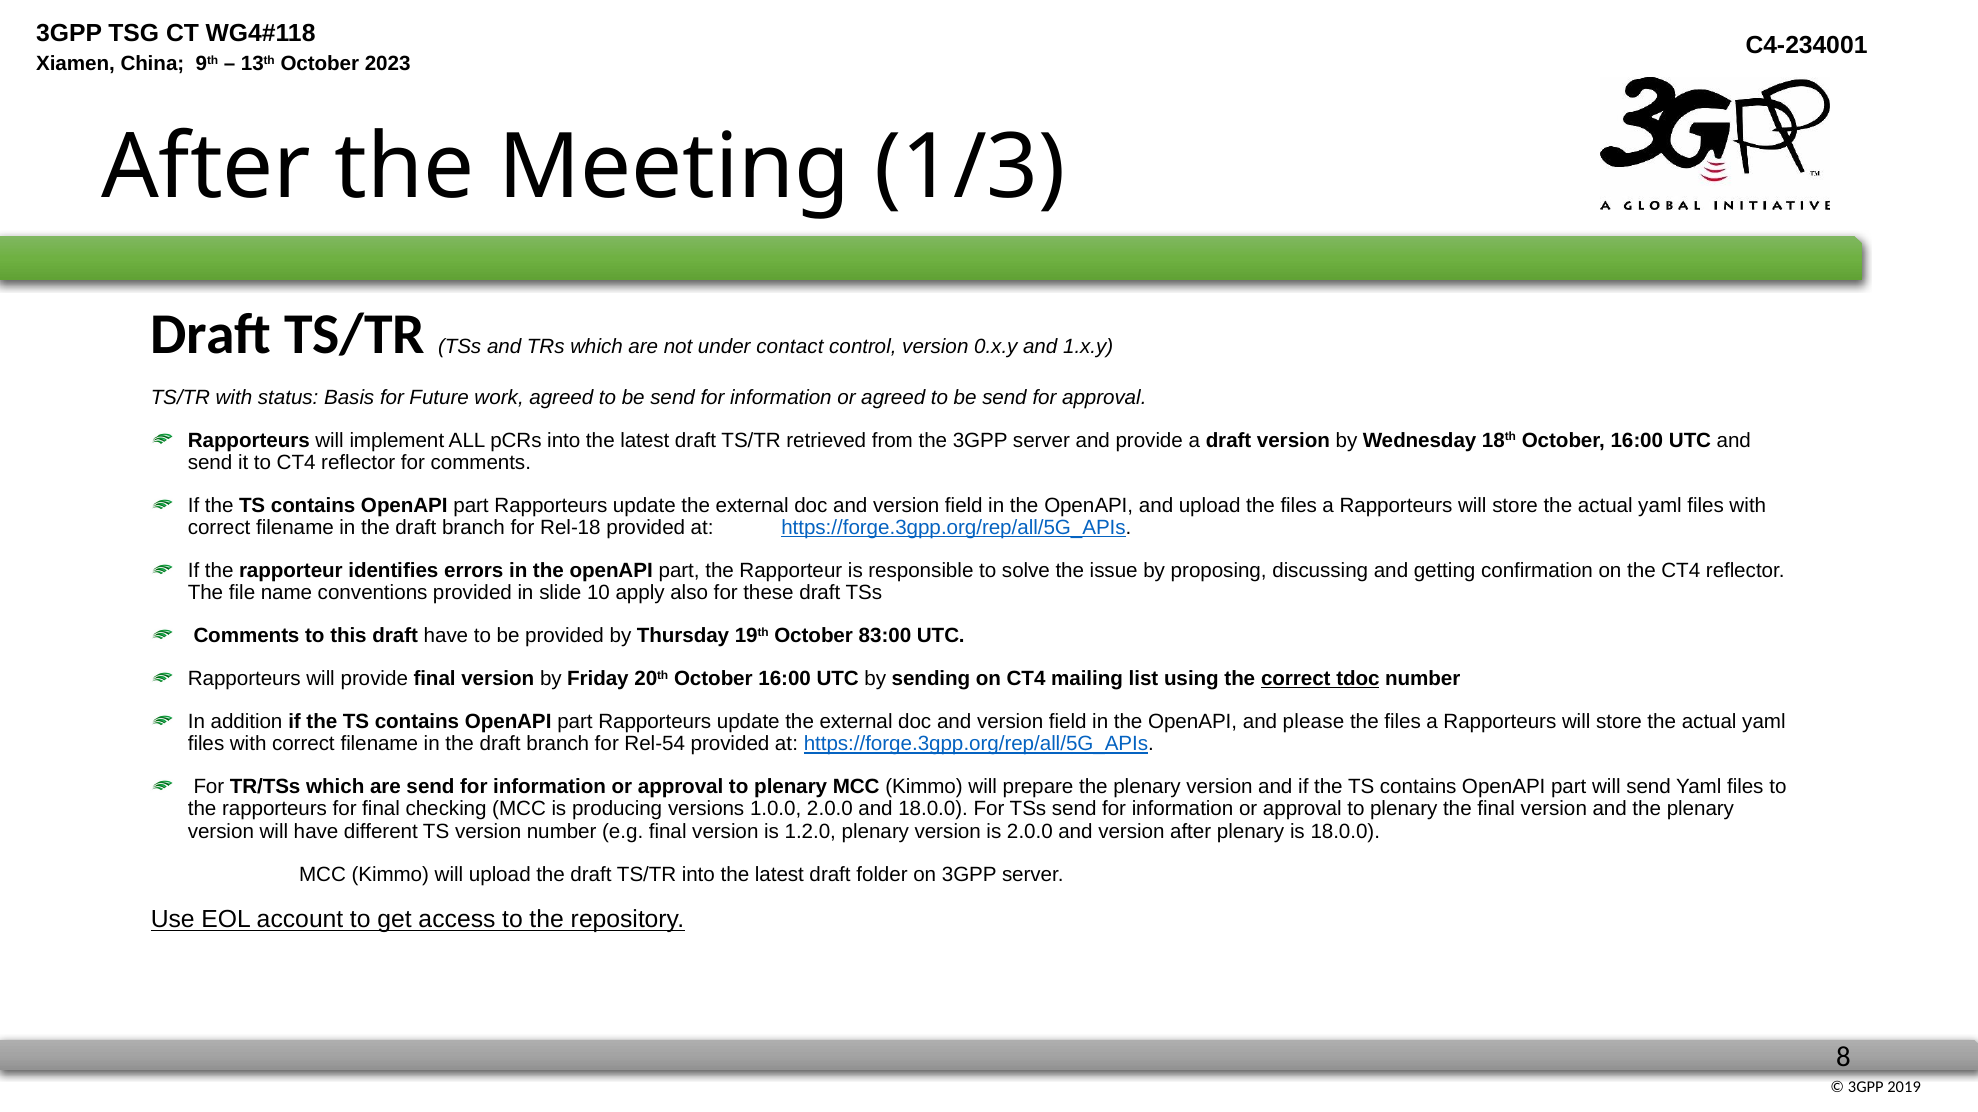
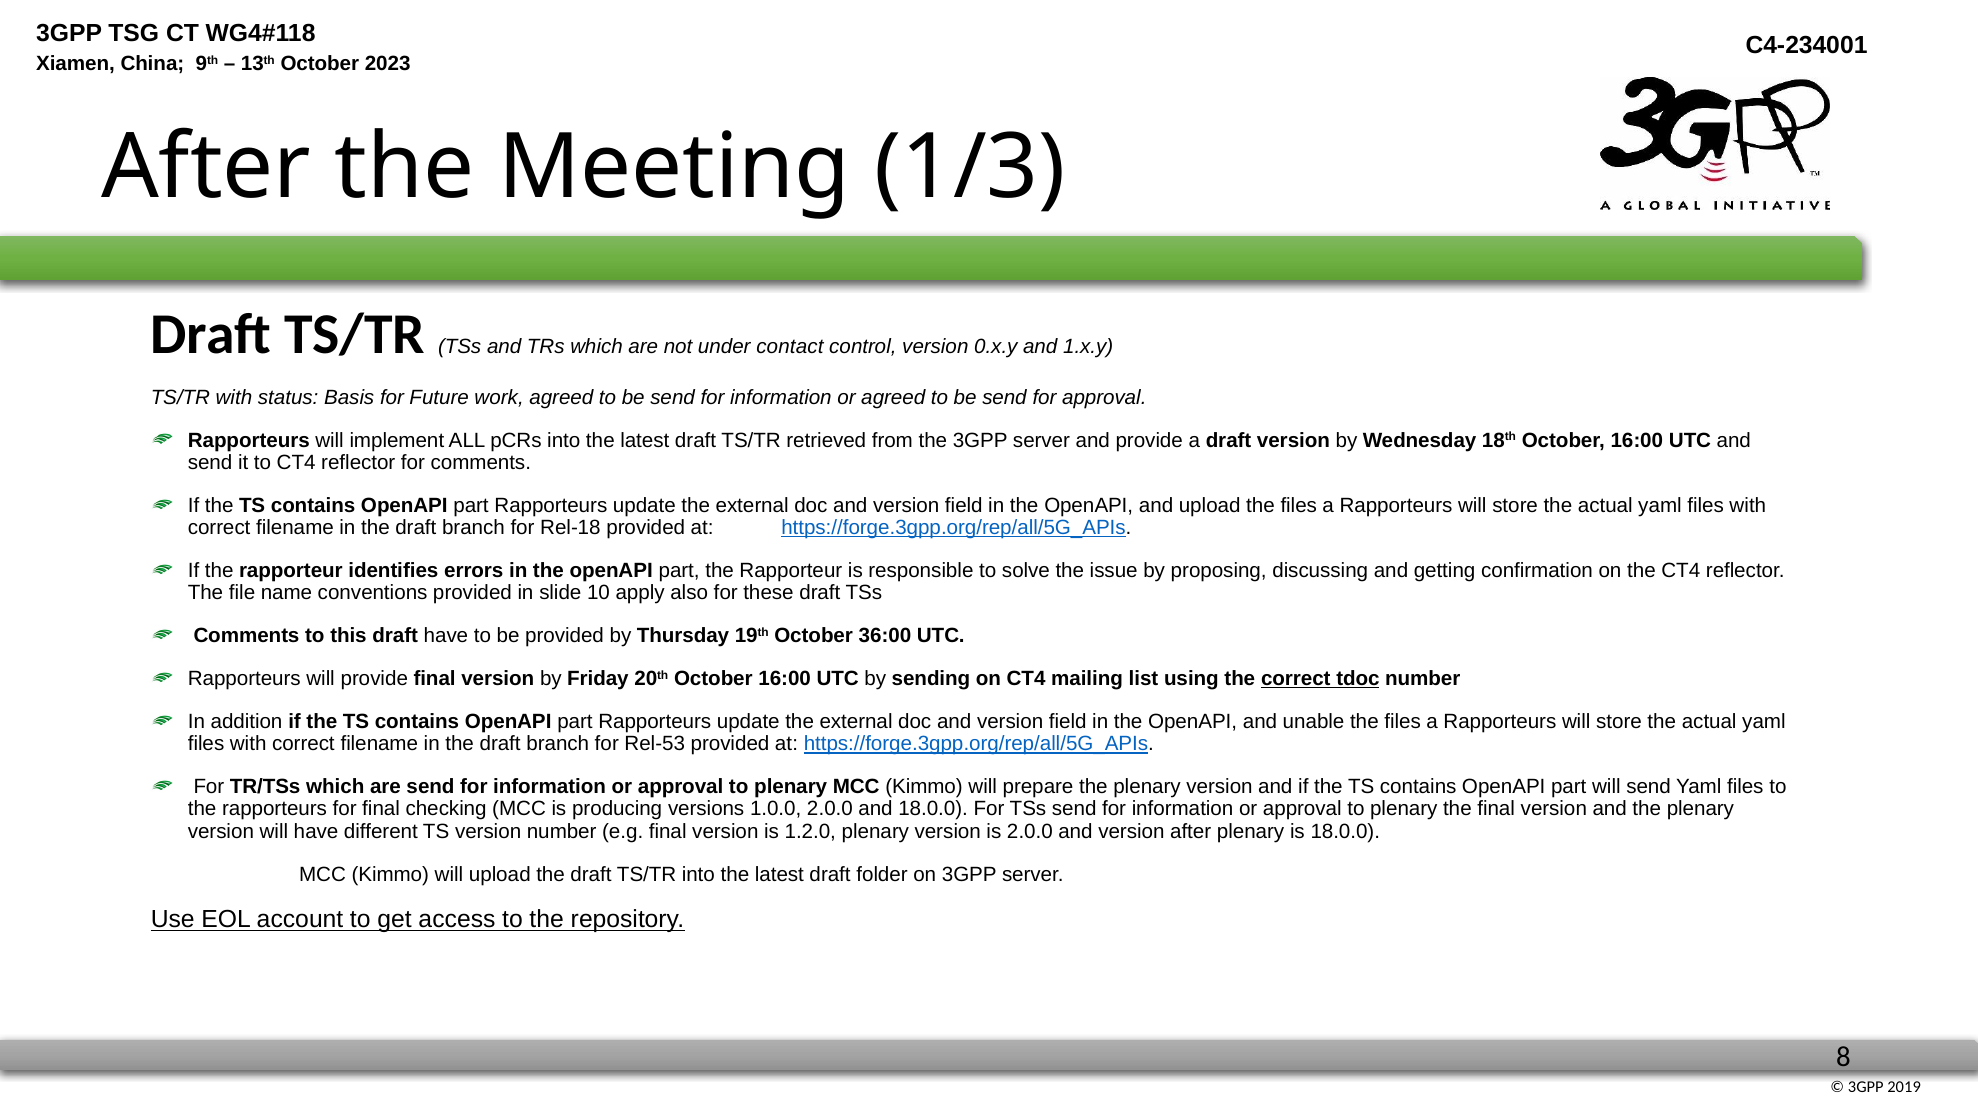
83:00: 83:00 -> 36:00 (885, 636)
please: please -> unable (1314, 722)
Rel-54: Rel-54 -> Rel-53 (655, 744)
